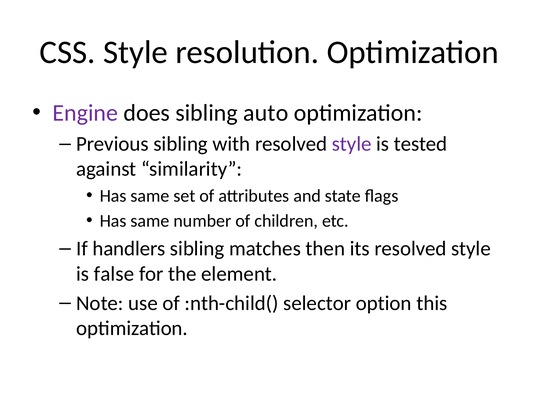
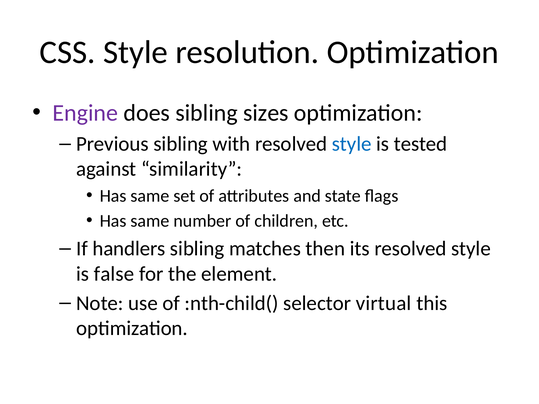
auto: auto -> sizes (266, 113)
style colour: purple -> blue (352, 144)
option: option -> virtual (384, 303)
